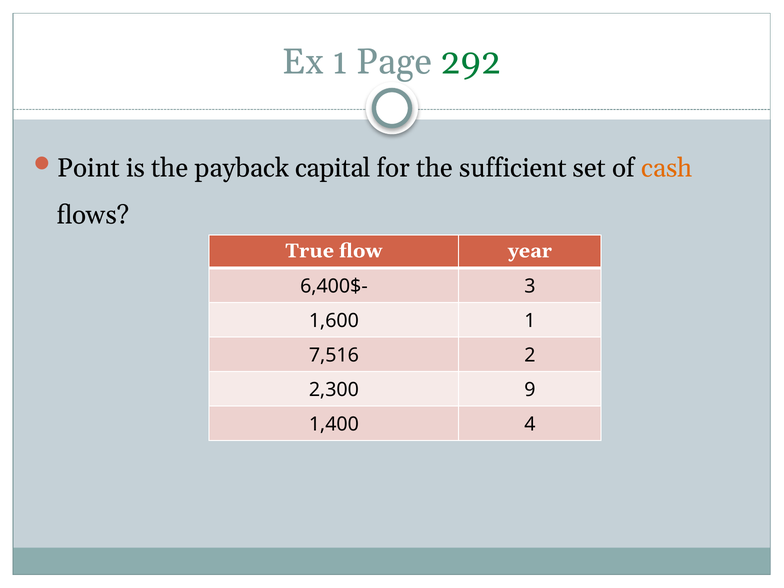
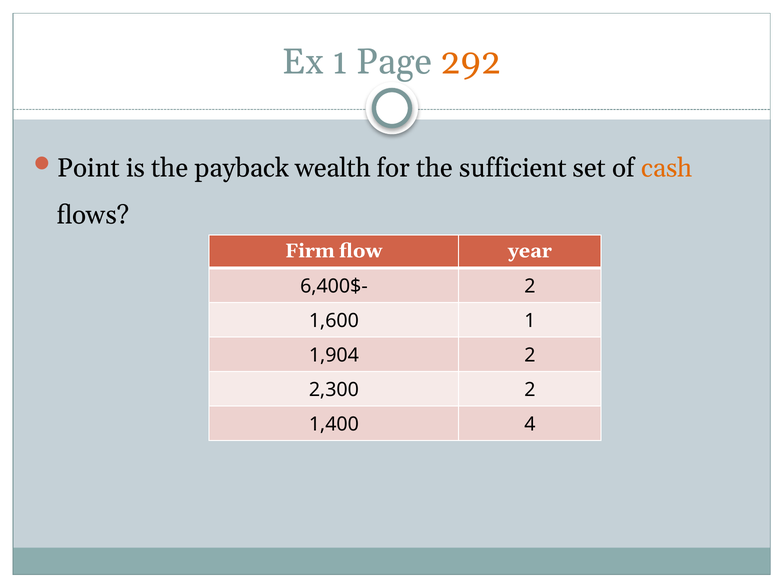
292 colour: green -> orange (471, 62)
capital: capital -> wealth (333, 168)
True: True -> Firm (310, 251)
3: 3 -> 2 (530, 286)
7,516: 7,516 -> 1,904 (334, 355)
2,300 9: 9 -> 2 (530, 390)
